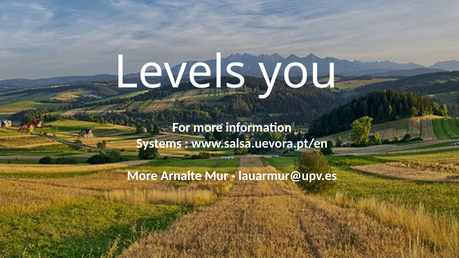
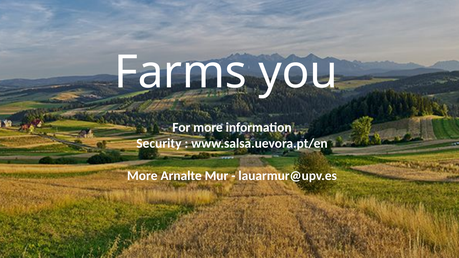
Levels: Levels -> Farms (180, 72)
Systems: Systems -> Security (159, 144)
